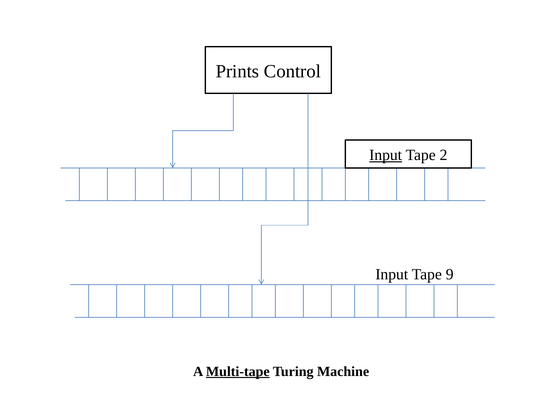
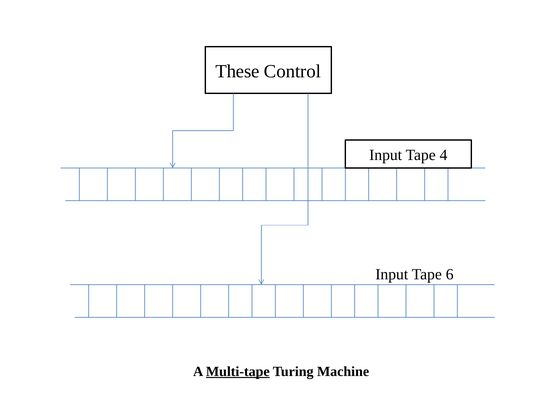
Prints: Prints -> These (238, 71)
Input underline: present -> none (386, 155)
2: 2 -> 4 (443, 155)
9: 9 -> 6 (450, 275)
